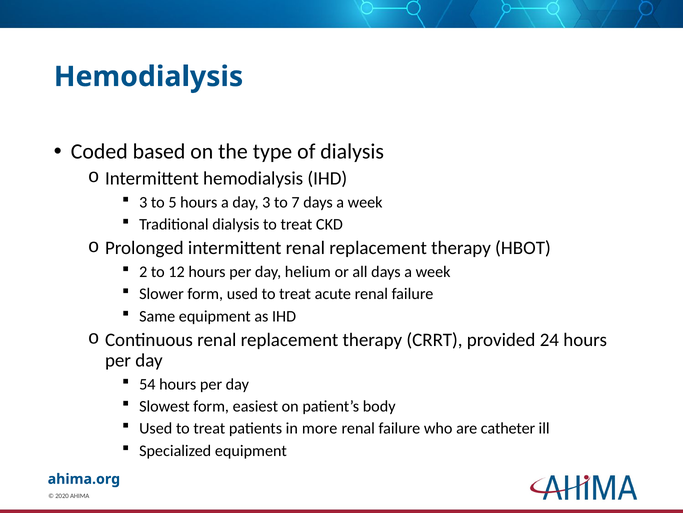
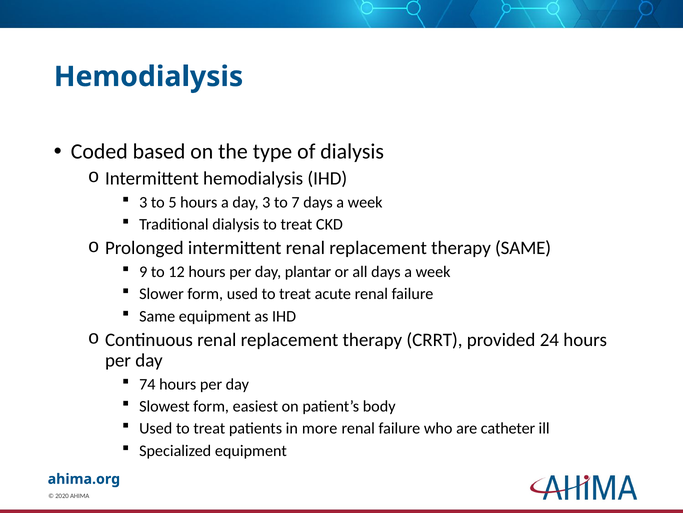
therapy HBOT: HBOT -> SAME (523, 248)
2: 2 -> 9 (143, 271)
helium: helium -> plantar (308, 271)
54: 54 -> 74 (147, 384)
